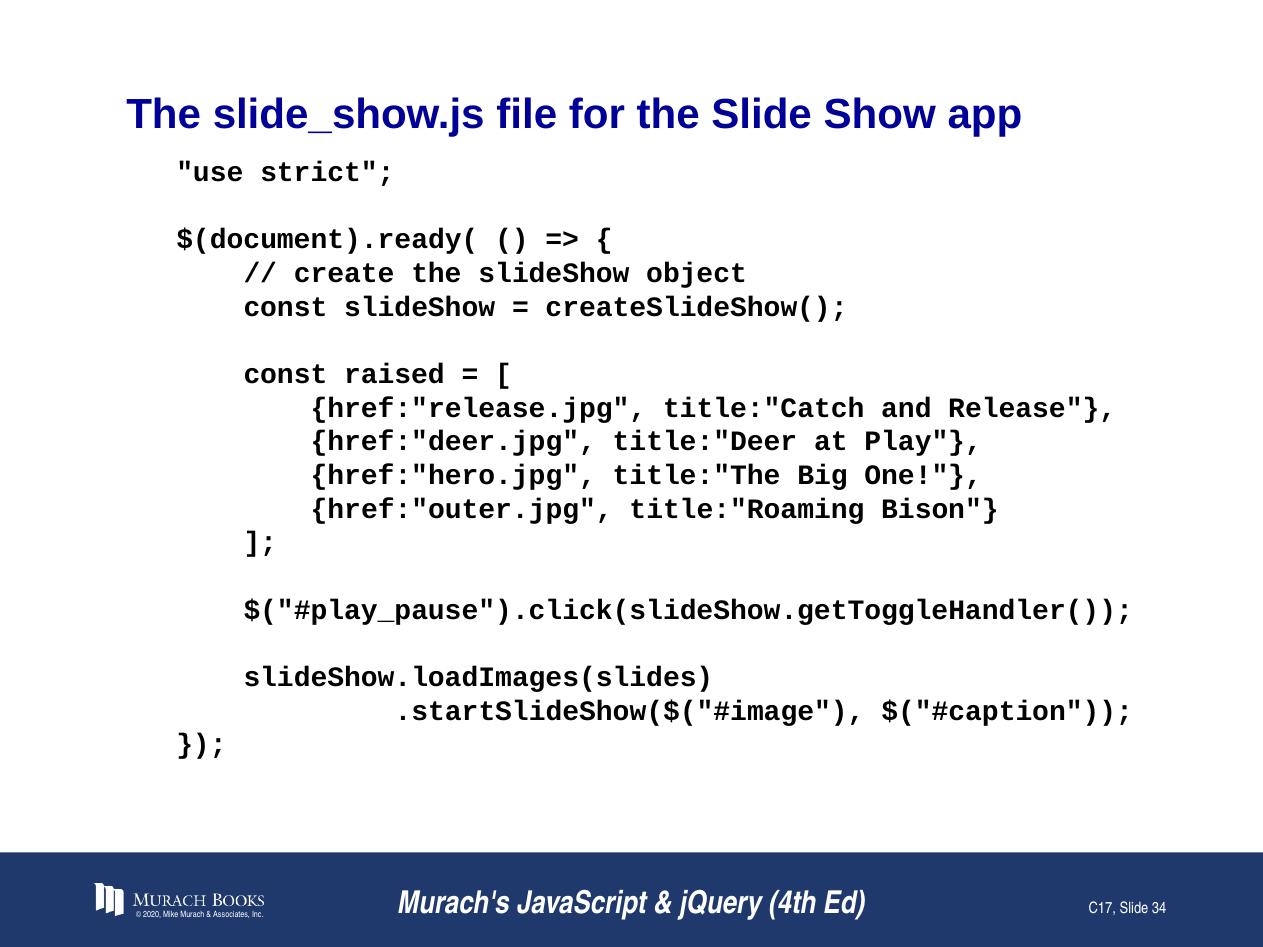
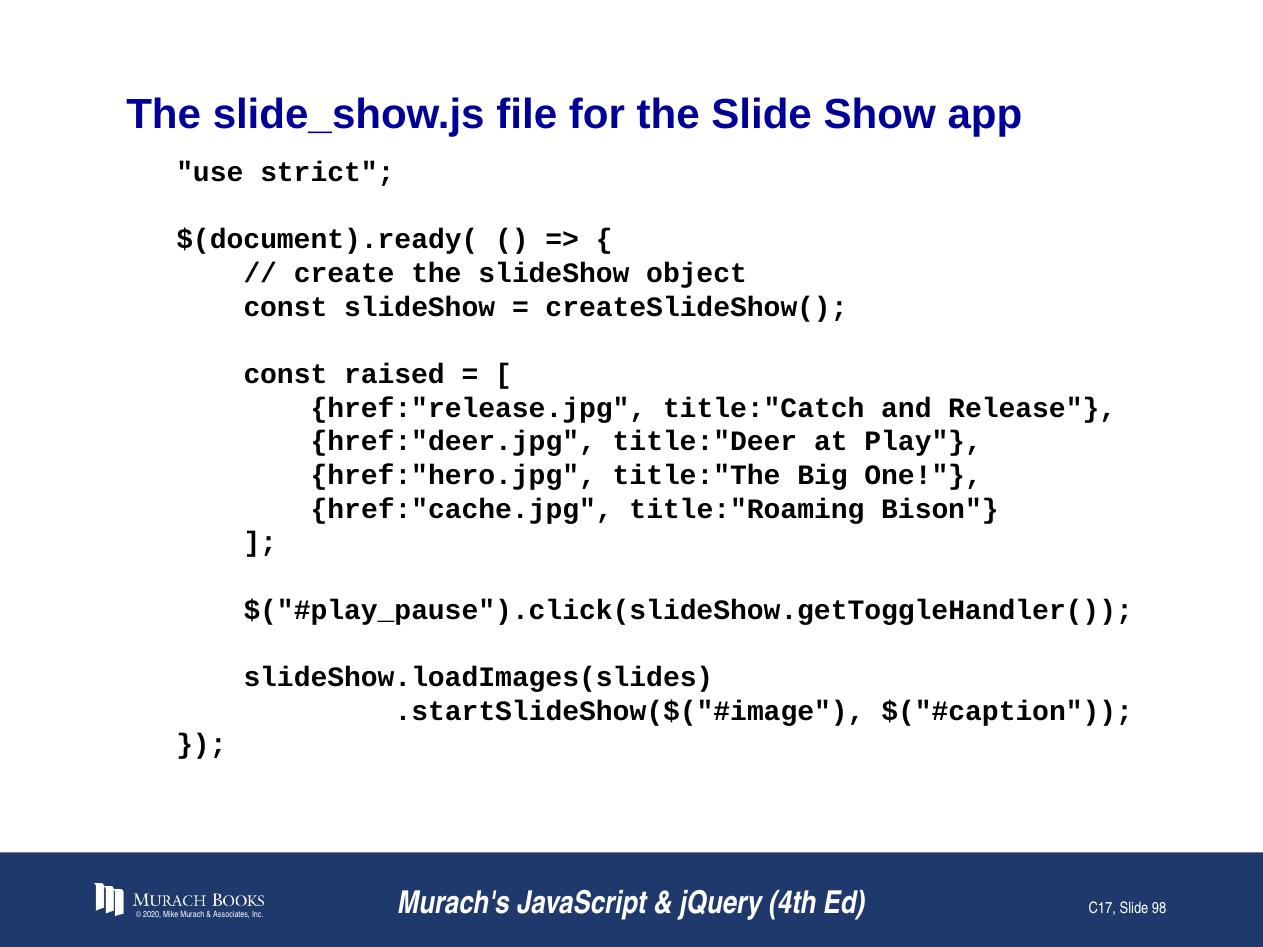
href:"outer.jpg: href:"outer.jpg -> href:"cache.jpg (462, 509)
34: 34 -> 98 (1159, 909)
